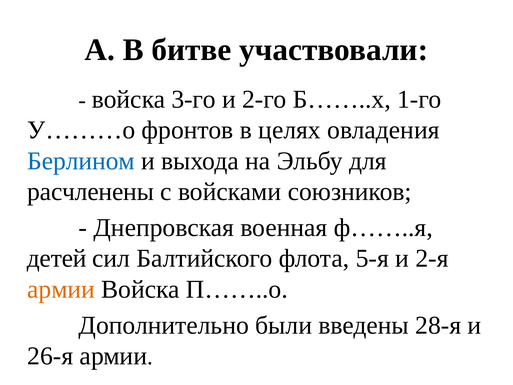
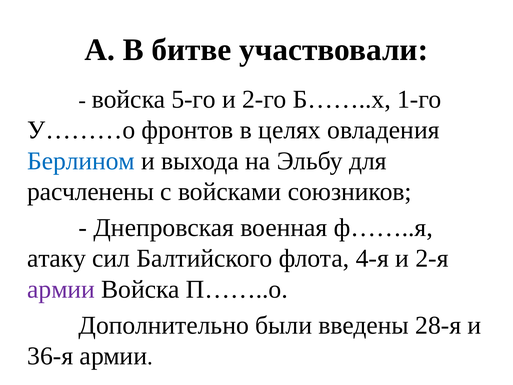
3-го: 3-го -> 5-го (194, 99)
детей: детей -> атаку (57, 258)
5-я: 5-я -> 4-я (372, 258)
армии colour: orange -> purple (61, 289)
26-я: 26-я -> 36-я (50, 356)
